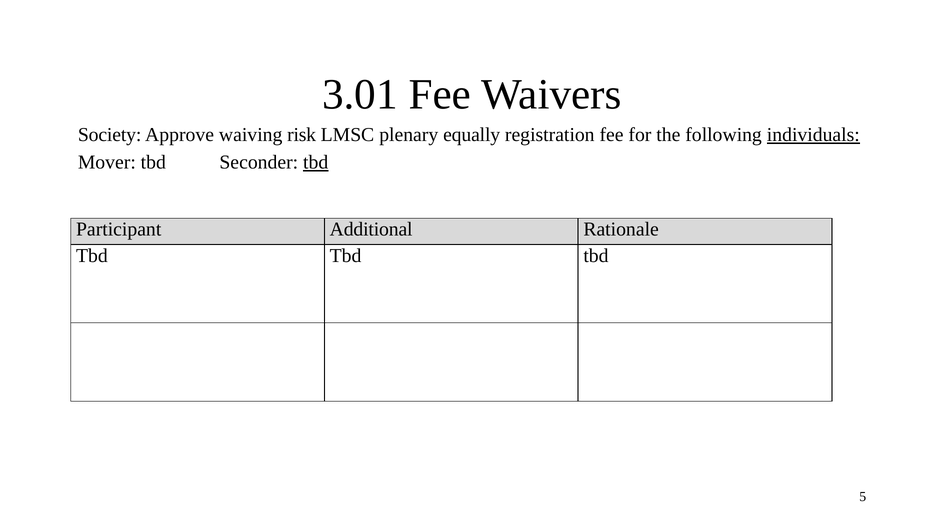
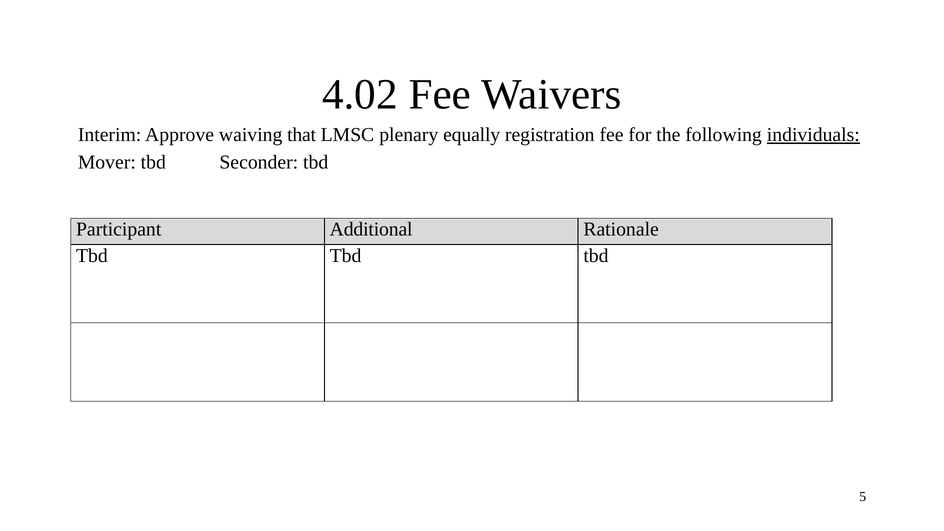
3.01: 3.01 -> 4.02 (360, 94)
Society: Society -> Interim (110, 135)
risk: risk -> that (302, 135)
tbd underline: present -> none (316, 162)
